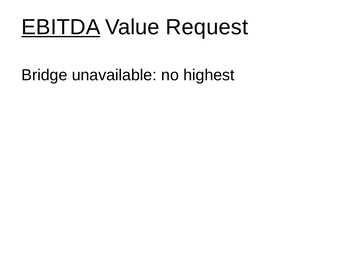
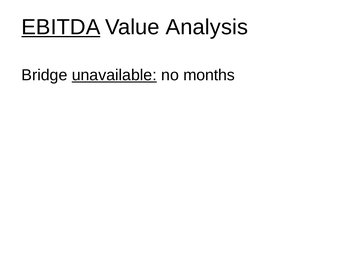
Request: Request -> Analysis (207, 27)
unavailable underline: none -> present (114, 75)
highest: highest -> months (209, 75)
